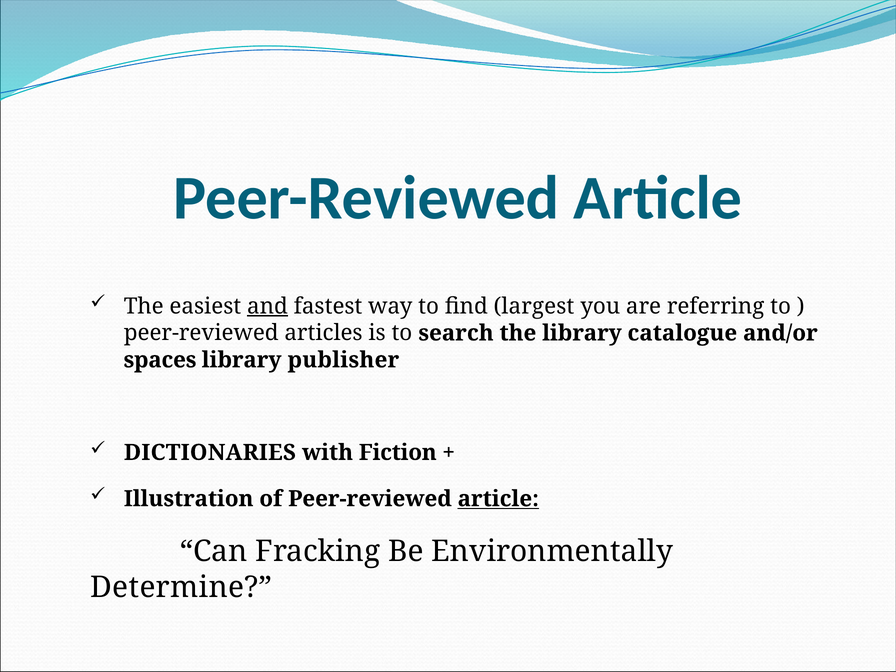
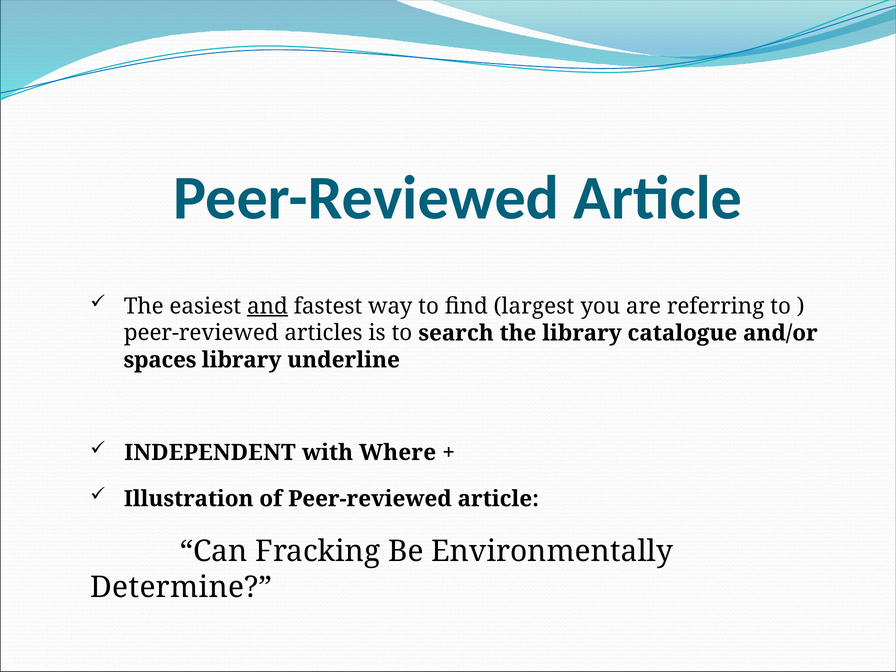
publisher: publisher -> underline (344, 360)
DICTIONARIES: DICTIONARIES -> INDEPENDENT (210, 453)
Fiction: Fiction -> Where (398, 453)
article underline: present -> none (498, 499)
